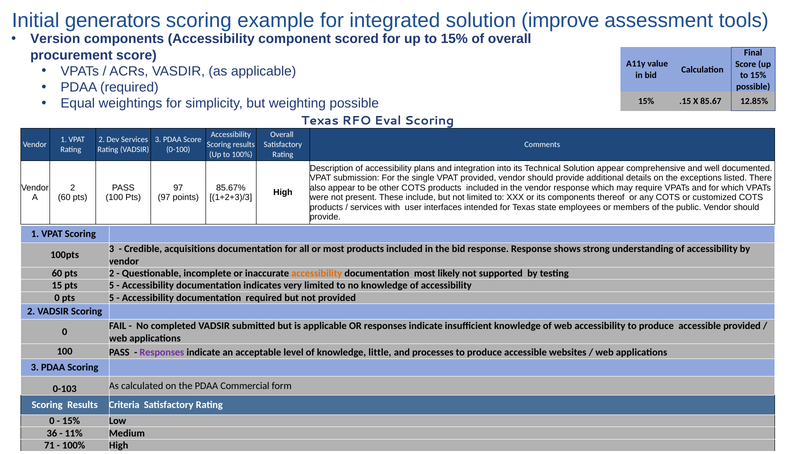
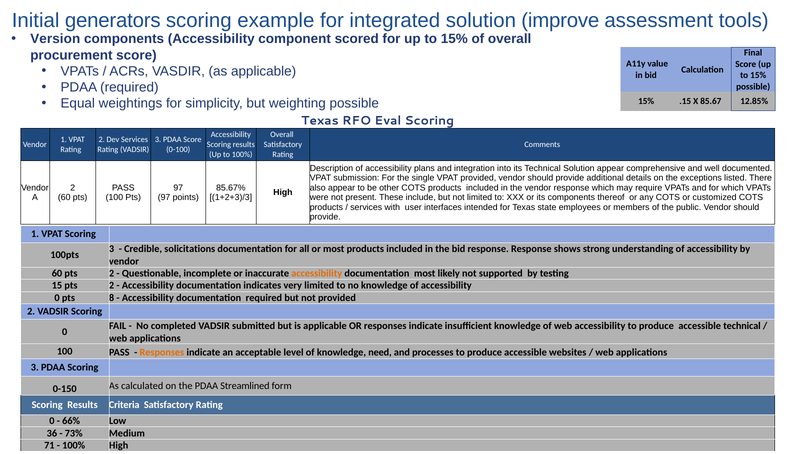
acquisitions: acquisitions -> solicitations (190, 249)
15 pts 5: 5 -> 2 (112, 286)
0 pts 5: 5 -> 8 (112, 298)
accessible provided: provided -> technical (742, 326)
Responses colour: purple -> orange (162, 353)
little: little -> need (380, 353)
0-103: 0-103 -> 0-150 (65, 389)
Commercial: Commercial -> Streamlined (245, 386)
15%: 15% -> 66% (71, 421)
11%: 11% -> 73% (74, 434)
